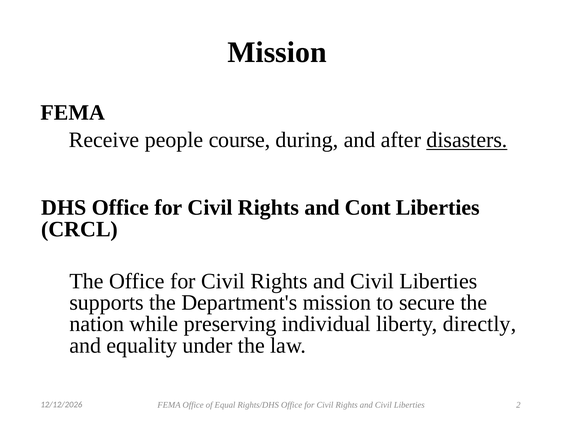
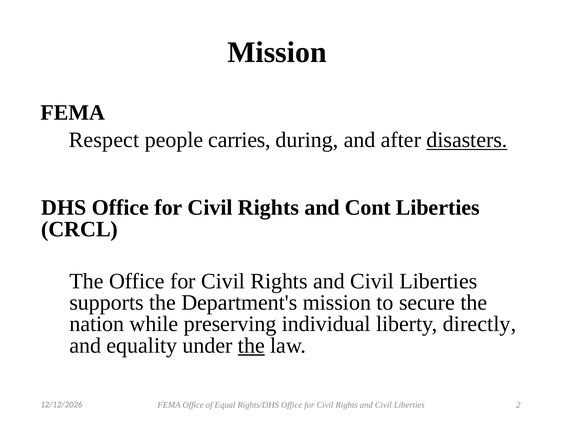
Receive: Receive -> Respect (104, 140)
course: course -> carries (240, 140)
the underline: none -> present (251, 345)
